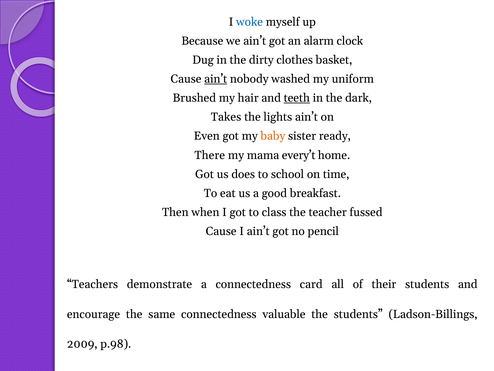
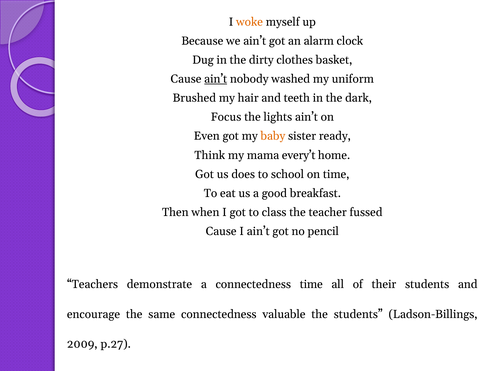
woke colour: blue -> orange (250, 22)
teeth underline: present -> none (297, 98)
Takes: Takes -> Focus (226, 117)
There: There -> Think (210, 155)
connectedness card: card -> time (311, 284)
p.98: p.98 -> p.27 (116, 344)
